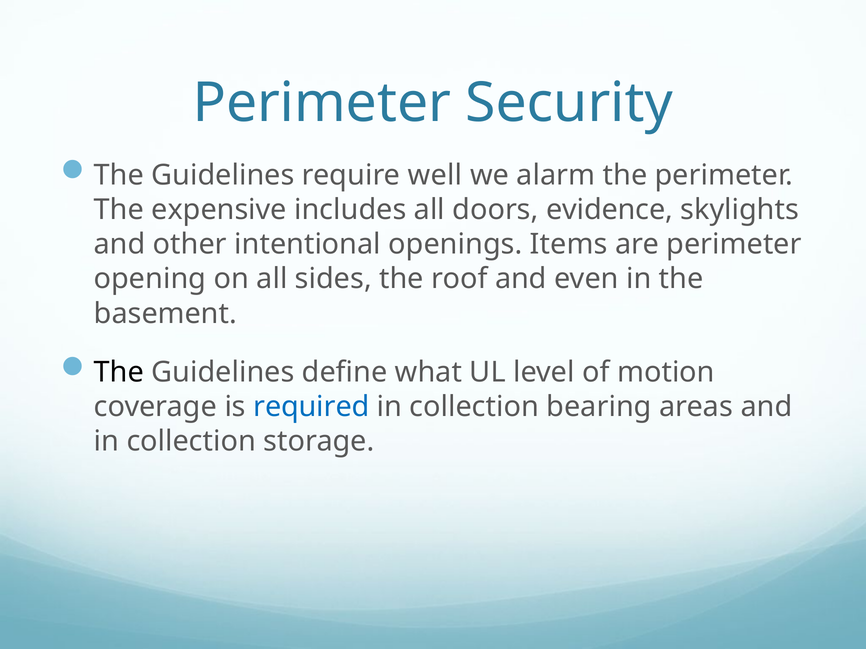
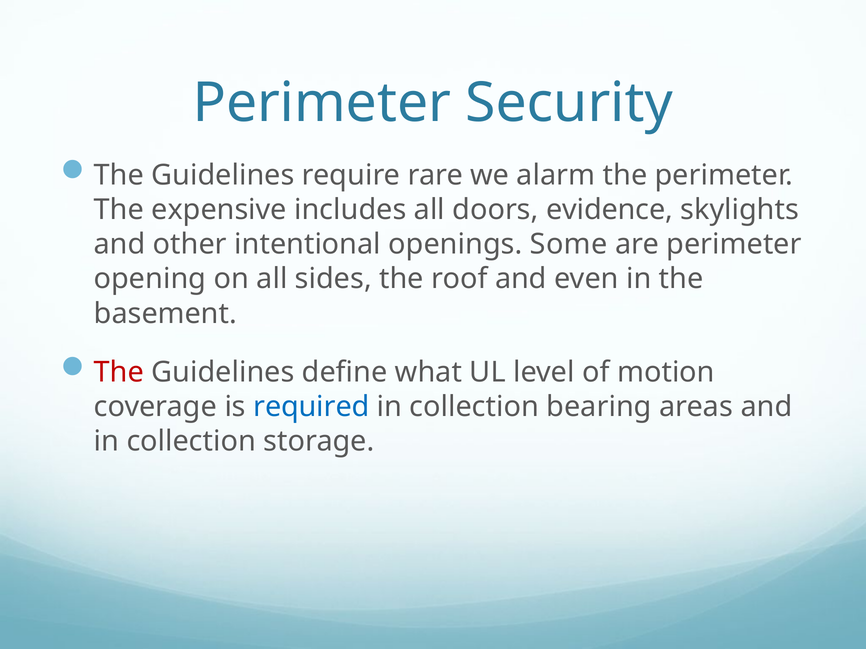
well: well -> rare (435, 175)
Items: Items -> Some (569, 245)
The colour: black -> red (119, 372)
